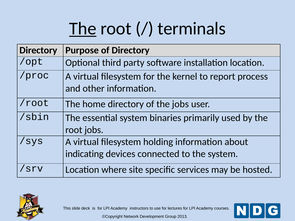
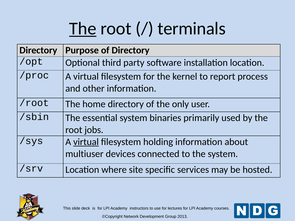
the jobs: jobs -> only (180, 104)
virtual underline: none -> present (86, 142)
indicating: indicating -> multiuser (84, 154)
